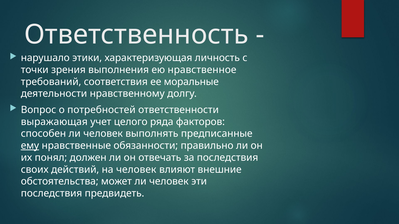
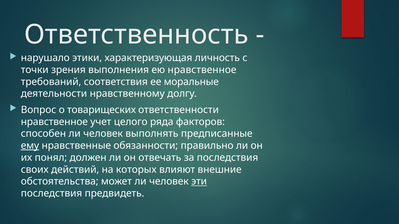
потребностей: потребностей -> товарищеских (102, 110)
выражающая: выражающая -> нравственное (54, 122)
на человек: человек -> которых (136, 170)
эти underline: none -> present (199, 182)
